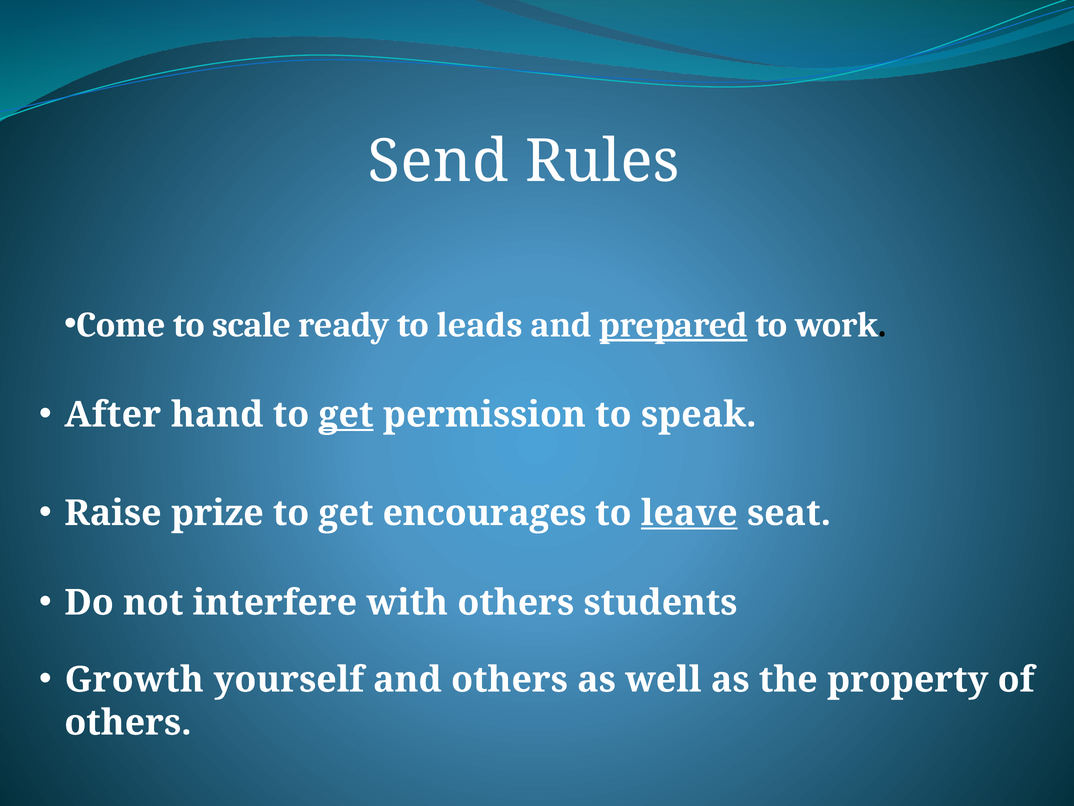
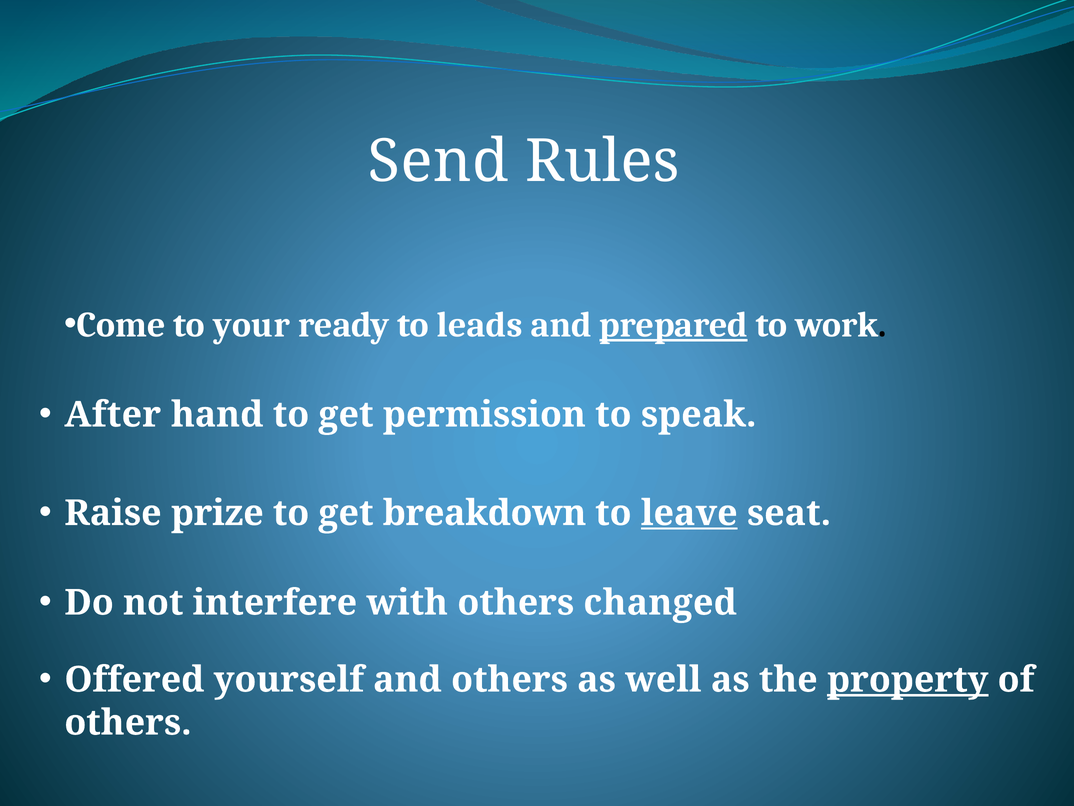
scale: scale -> your (251, 325)
get underline: present -> none (346, 414)
encourages: encourages -> breakdown (485, 513)
students: students -> changed (660, 602)
Growth: Growth -> Offered (134, 679)
property underline: none -> present (908, 679)
